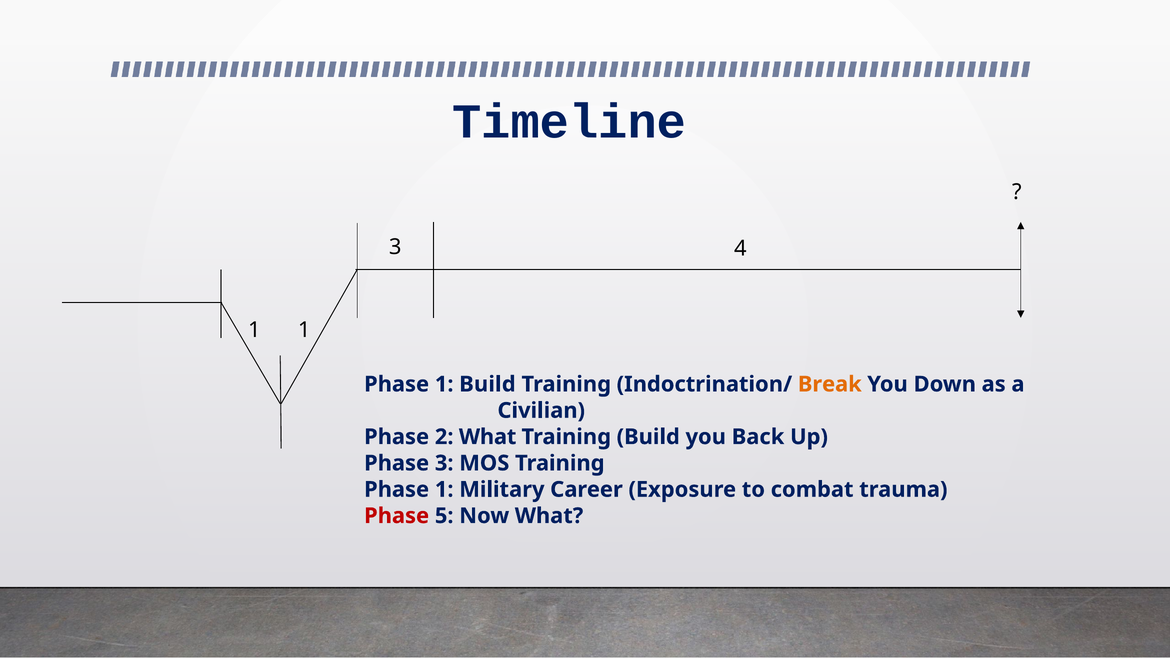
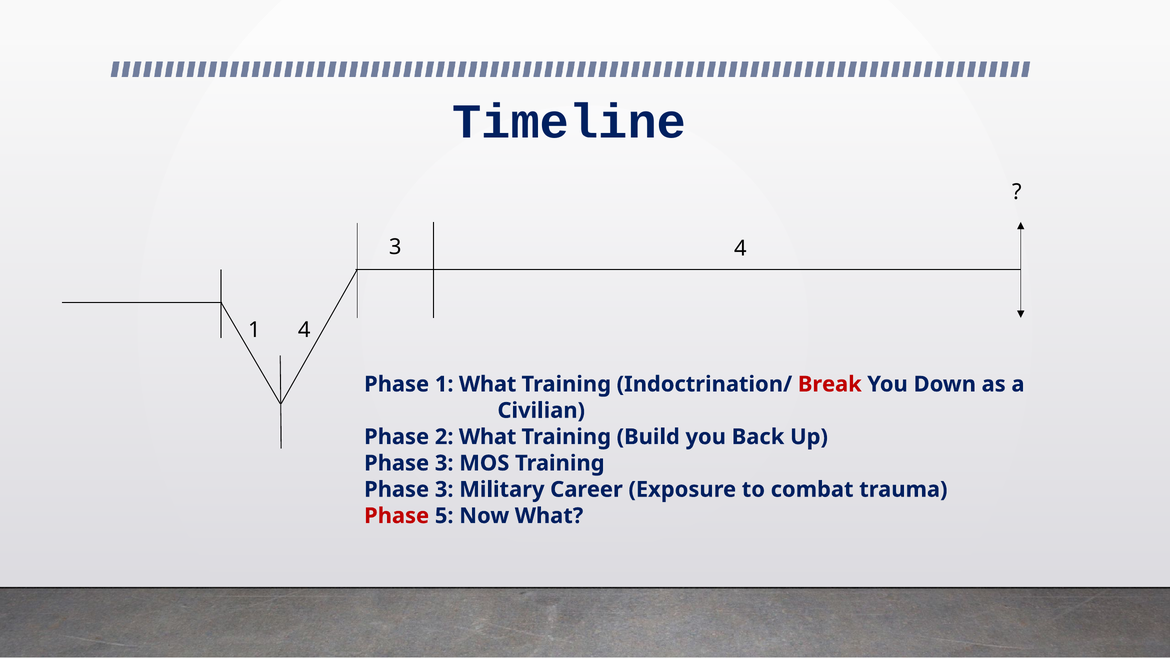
1 1: 1 -> 4 (304, 330)
1 Build: Build -> What (488, 384)
Break colour: orange -> red (830, 384)
1: 1 -> 3 (444, 490)
